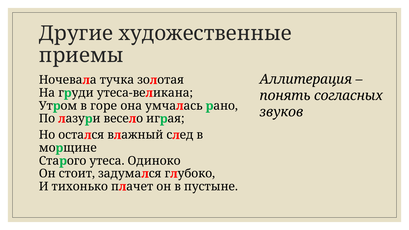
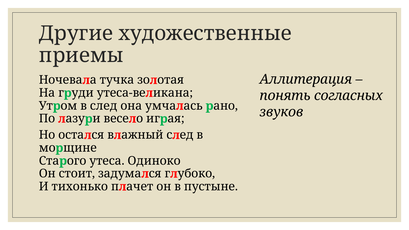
в горе: горе -> след (104, 106)
